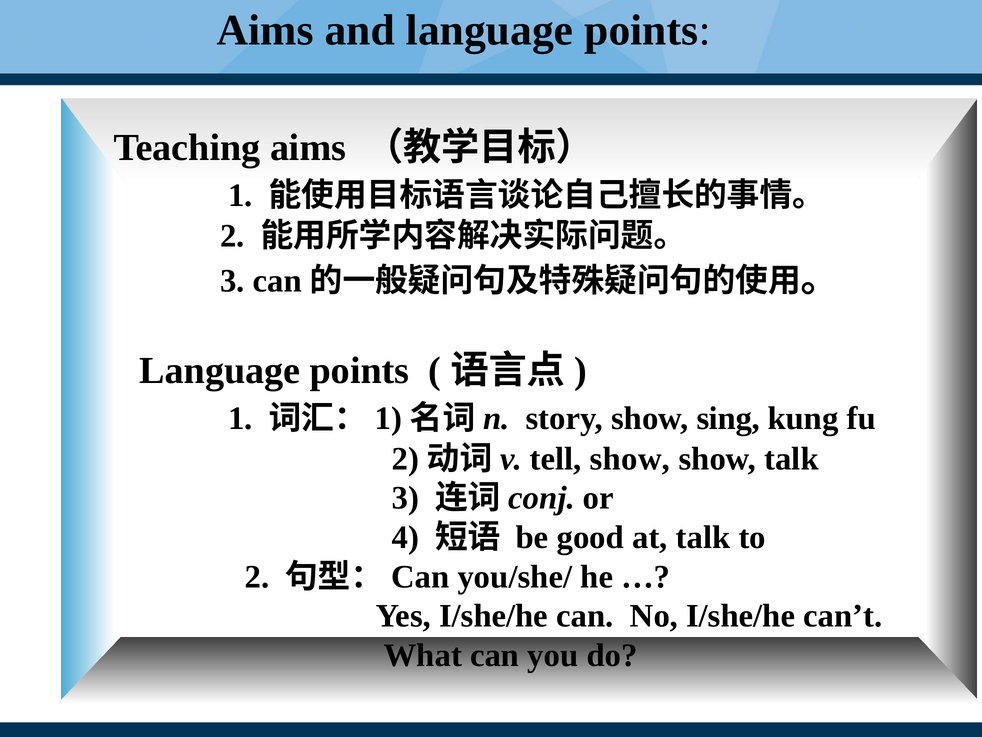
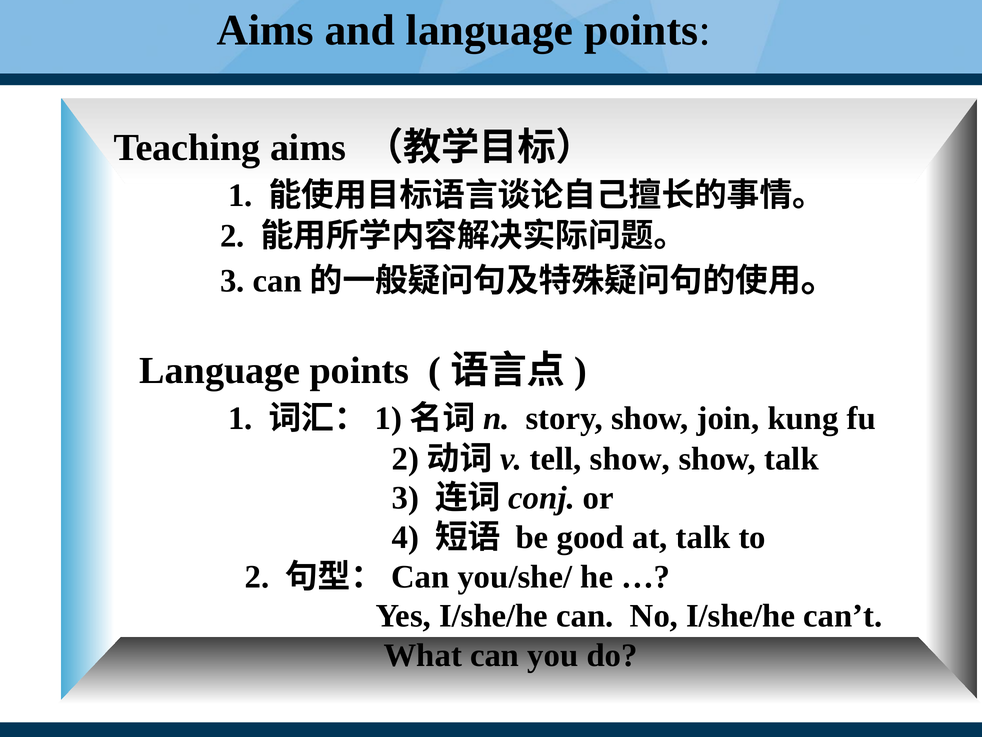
sing: sing -> join (728, 418)
